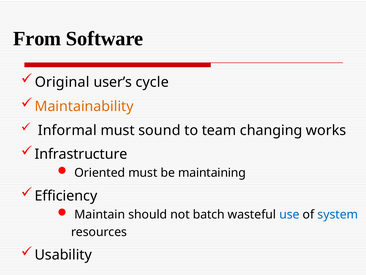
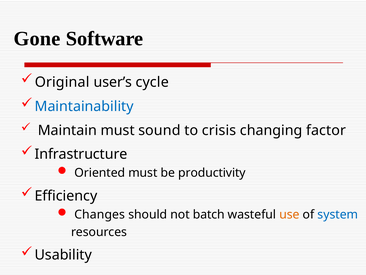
From: From -> Gone (37, 39)
Maintainability colour: orange -> blue (84, 106)
Informal: Informal -> Maintain (67, 130)
team: team -> crisis (219, 130)
works: works -> factor (326, 130)
maintaining: maintaining -> productivity (212, 173)
Maintain: Maintain -> Changes (100, 214)
use colour: blue -> orange (289, 214)
